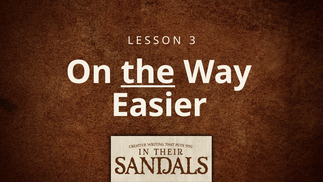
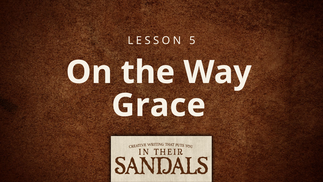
3: 3 -> 5 (192, 40)
the underline: present -> none (148, 72)
Easier: Easier -> Grace (159, 105)
